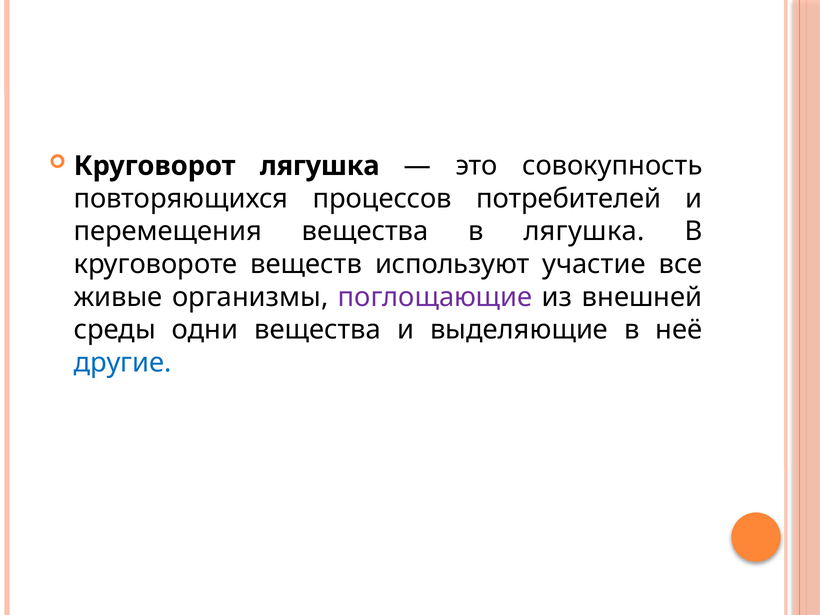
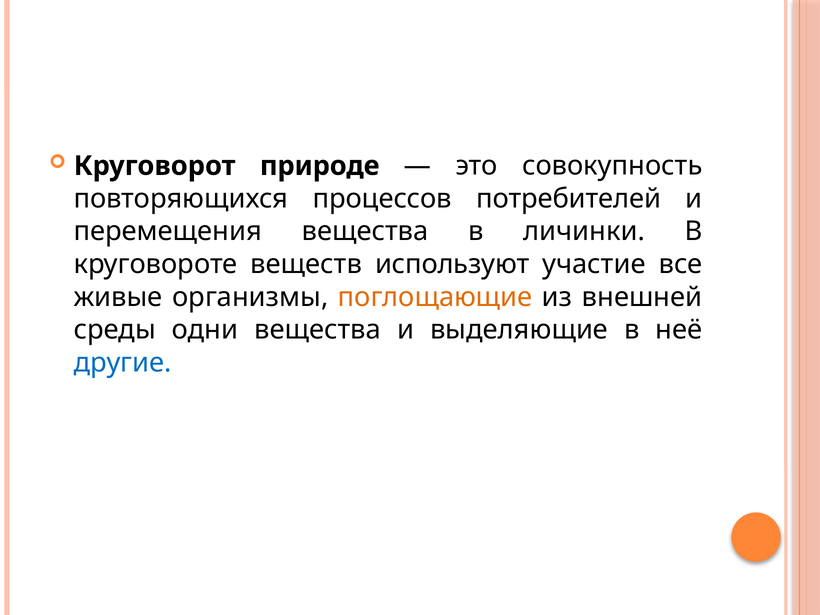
Круговорот лягушка: лягушка -> природе (320, 166)
в лягушка: лягушка -> личинки (584, 231)
поглощающие colour: purple -> orange (435, 297)
